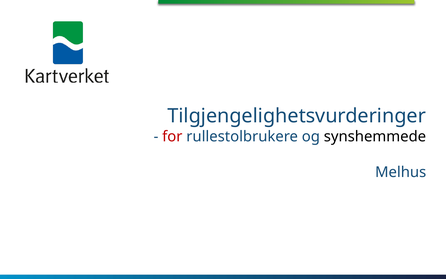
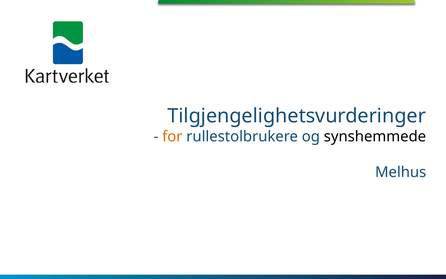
for colour: red -> orange (172, 136)
